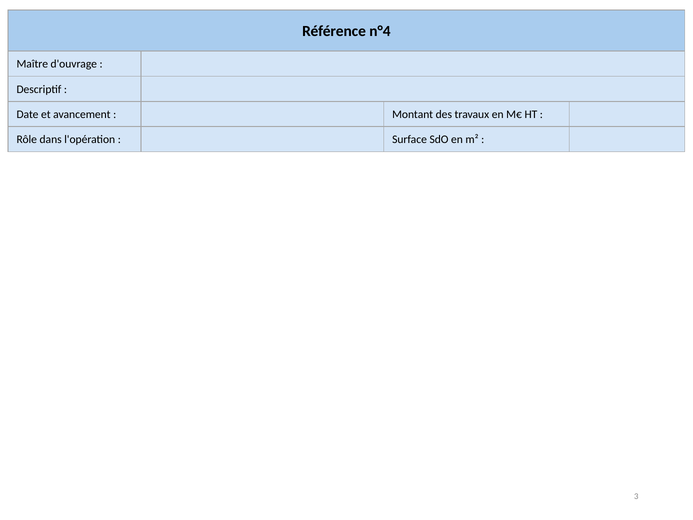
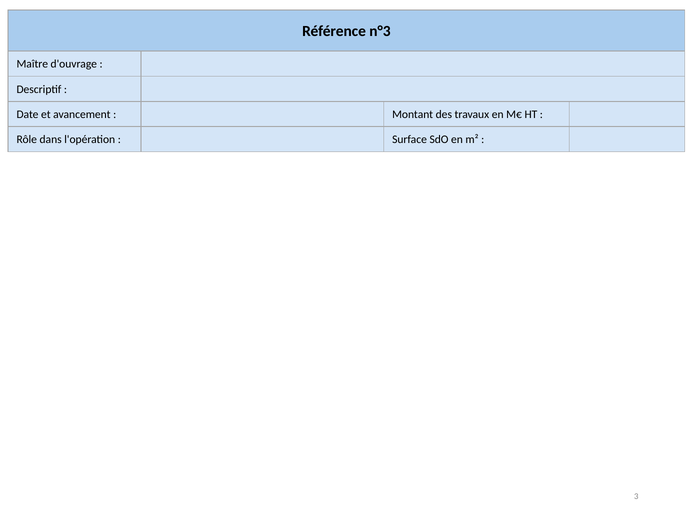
n°4: n°4 -> n°3 (380, 31)
